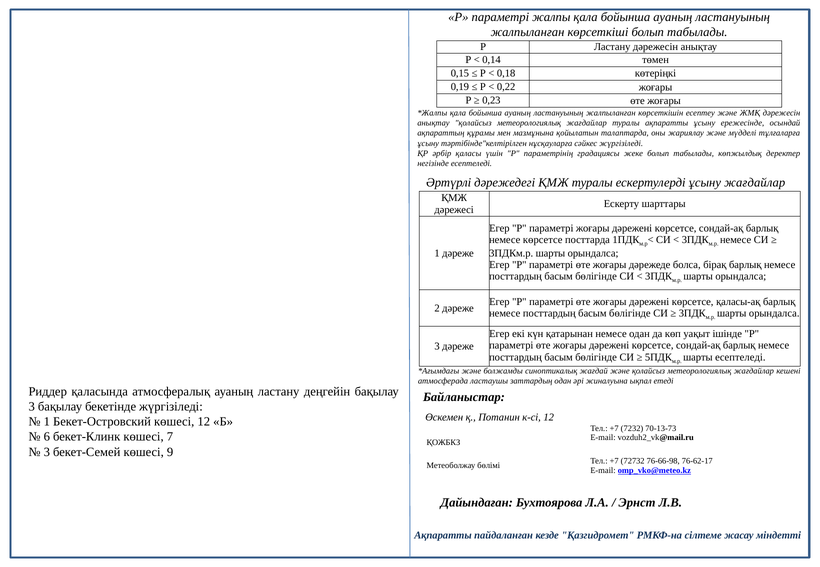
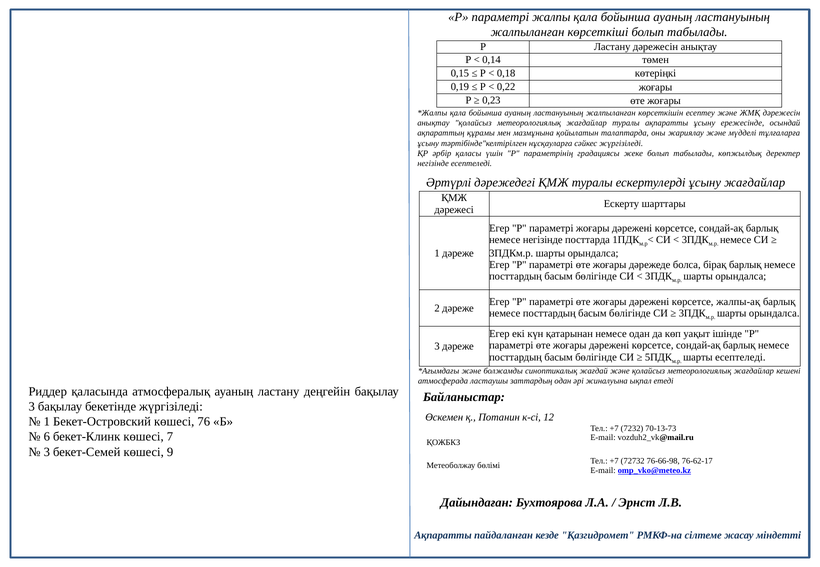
немесе көрсетсе: көрсетсе -> негізінде (543, 240)
қаласы-ақ: қаласы-ақ -> жалпы-ақ (738, 302)
көшесі 12: 12 -> 76 (204, 422)
